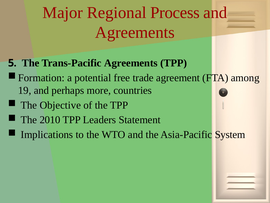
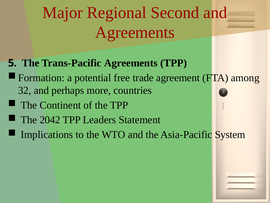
Process: Process -> Second (175, 13)
19: 19 -> 32 (25, 90)
Objective: Objective -> Continent (60, 105)
2010: 2010 -> 2042 (50, 120)
